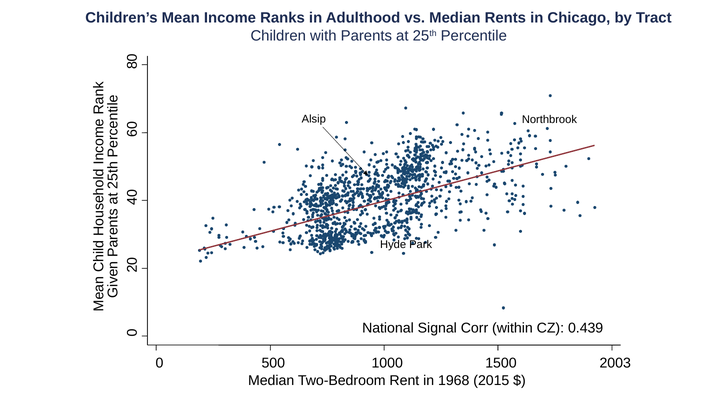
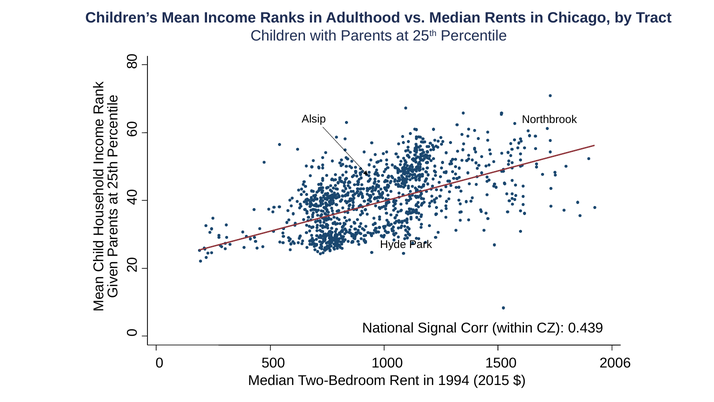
2003: 2003 -> 2006 (615, 363)
1968: 1968 -> 1994 (454, 380)
